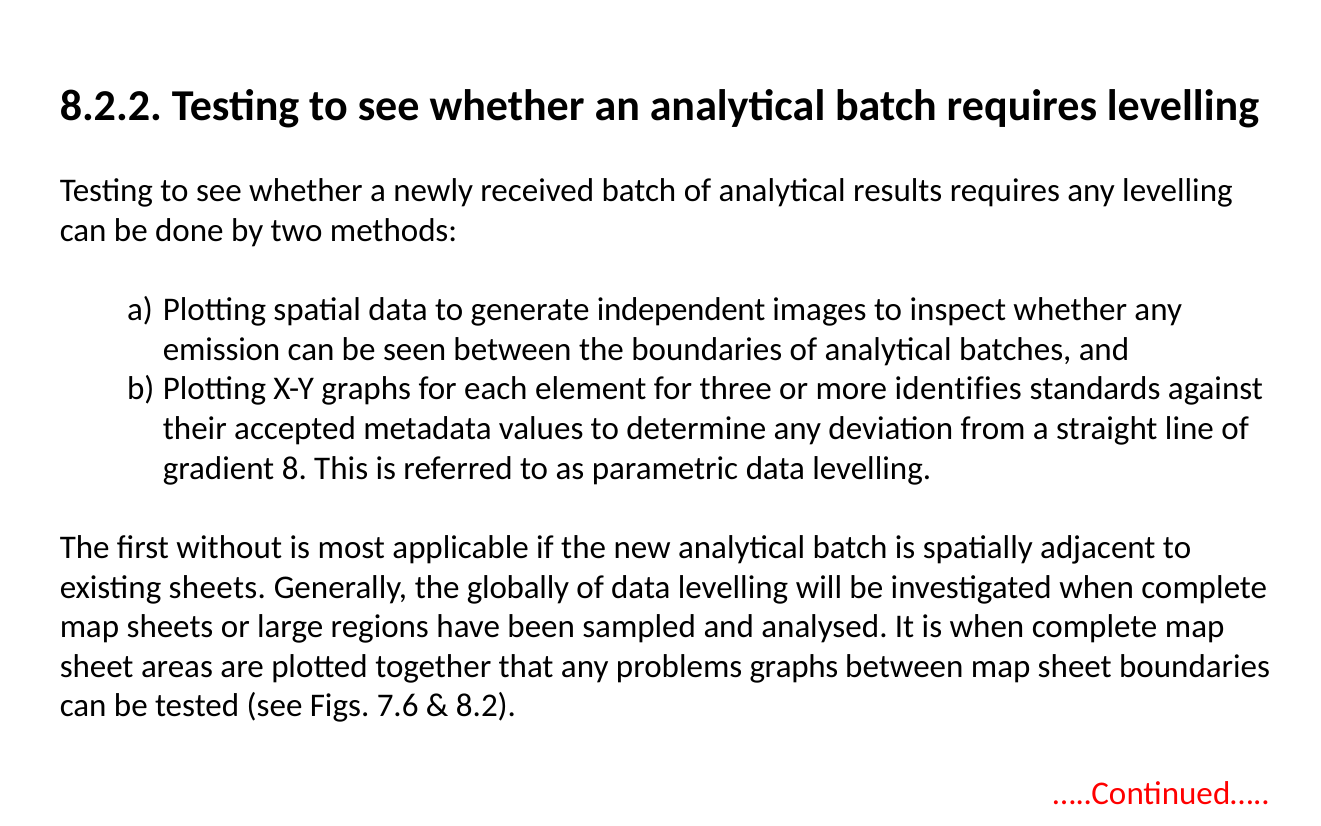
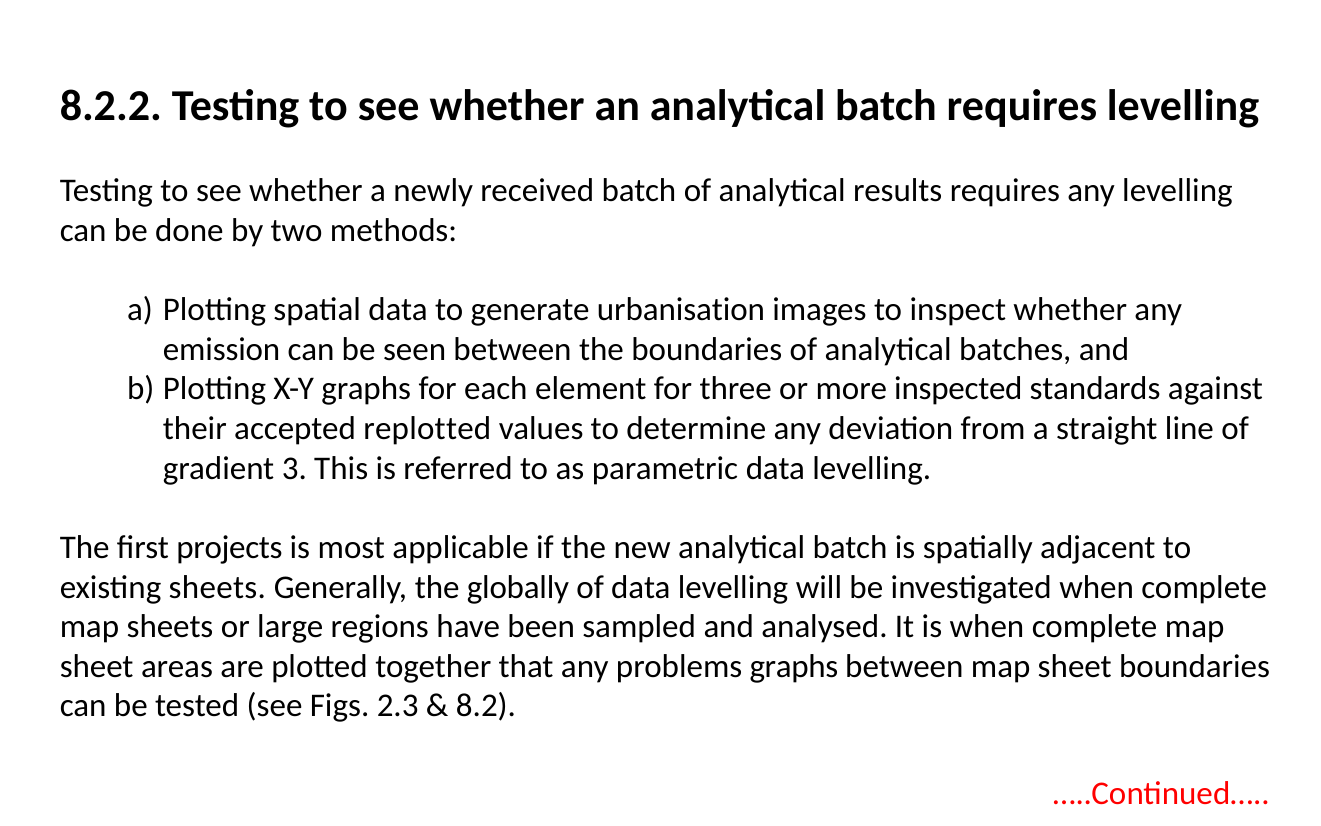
independent: independent -> urbanisation (681, 309)
identifies: identifies -> inspected (958, 389)
metadata: metadata -> replotted (427, 428)
8: 8 -> 3 (294, 468)
without: without -> projects (229, 547)
7.6: 7.6 -> 2.3 (398, 706)
